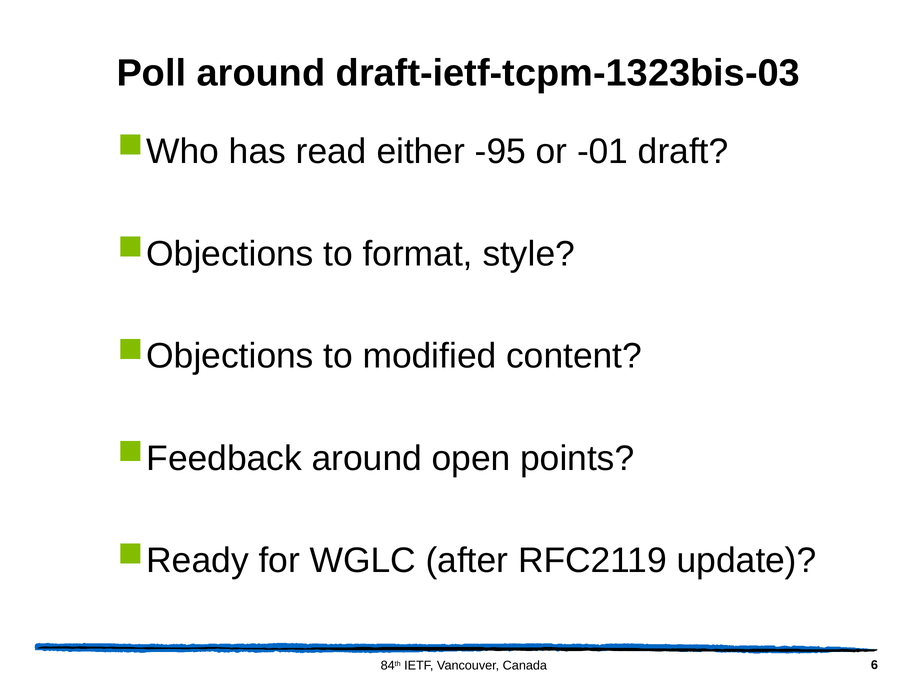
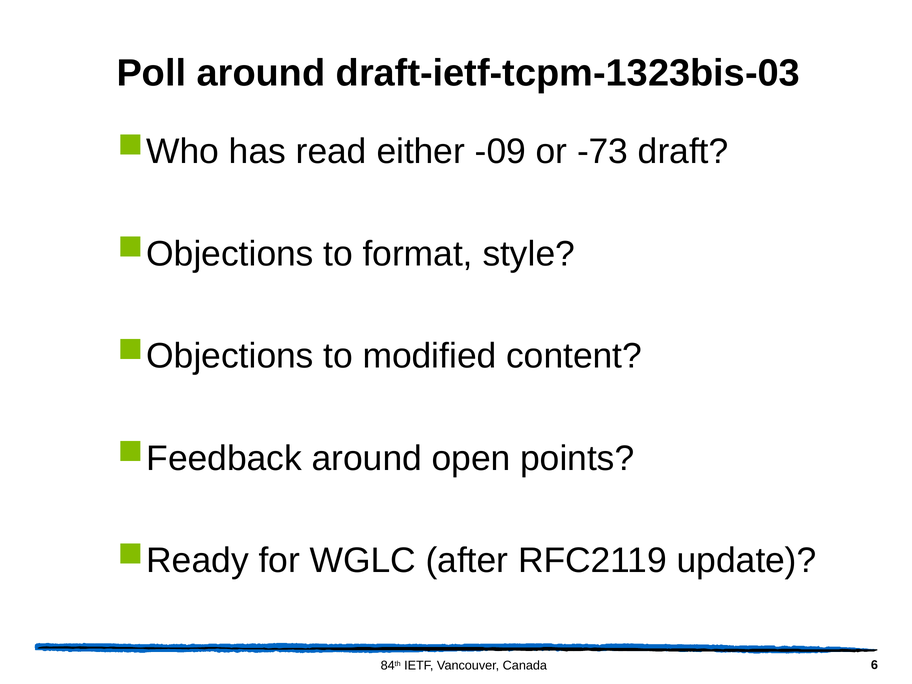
-95: -95 -> -09 (500, 152)
-01: -01 -> -73 (603, 152)
